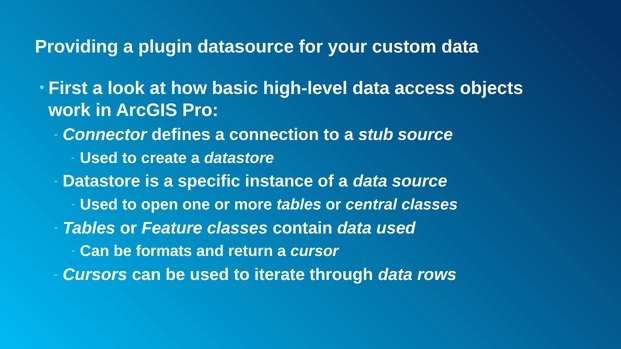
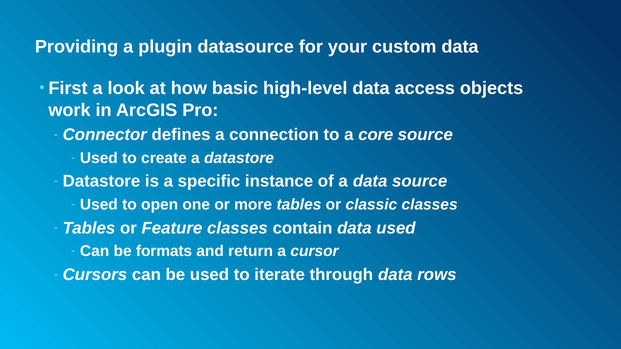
stub: stub -> core (376, 135)
central: central -> classic (371, 205)
